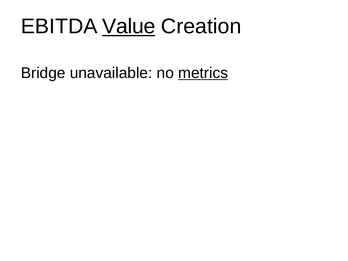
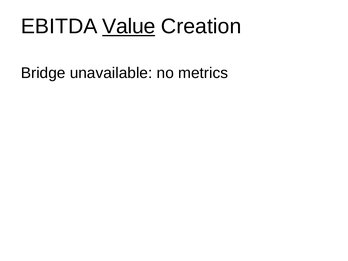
metrics underline: present -> none (203, 73)
